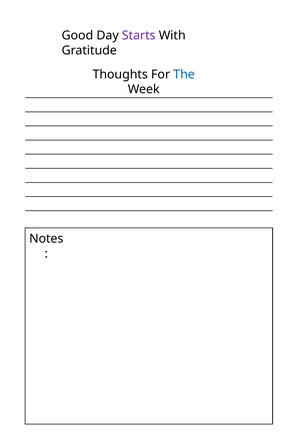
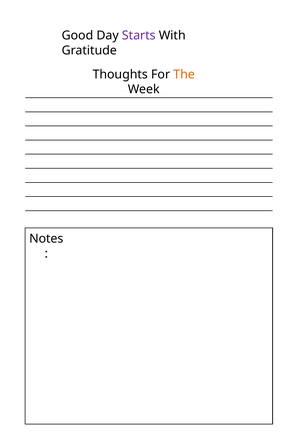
The colour: blue -> orange (184, 74)
